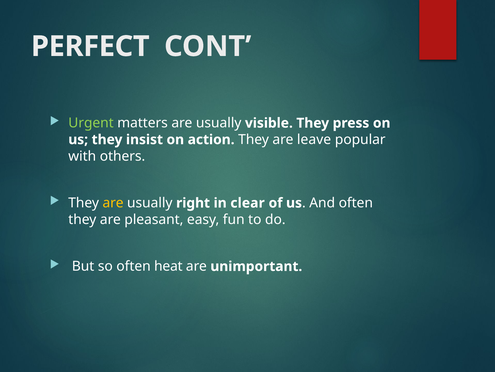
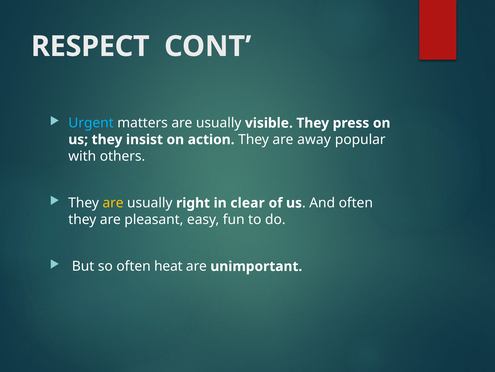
PERFECT: PERFECT -> RESPECT (90, 46)
Urgent colour: light green -> light blue (91, 123)
leave: leave -> away (314, 139)
